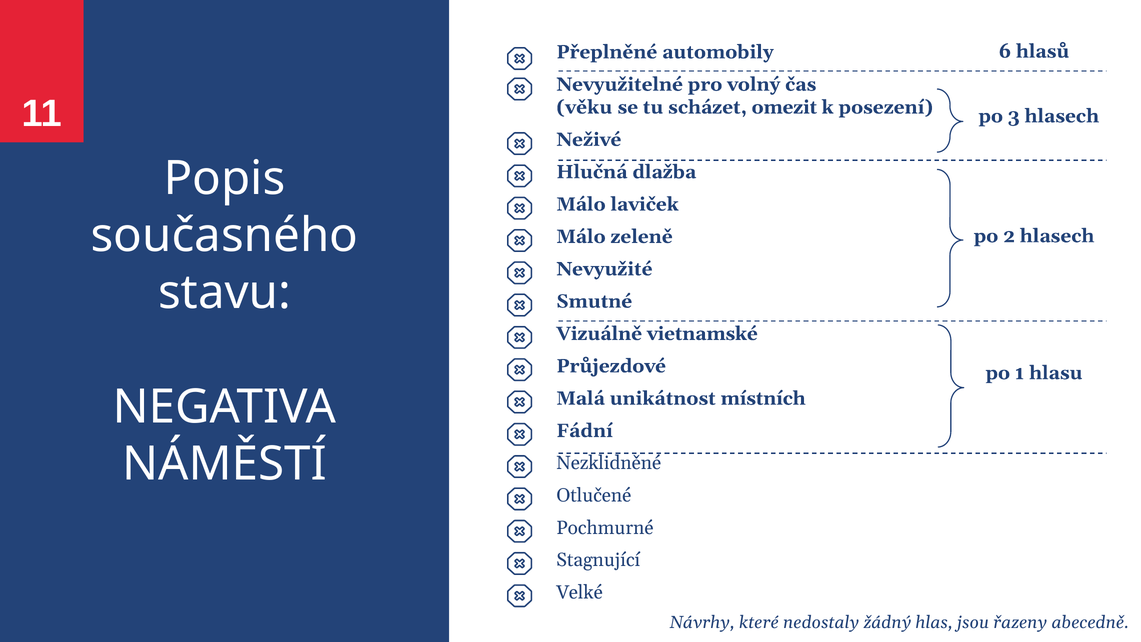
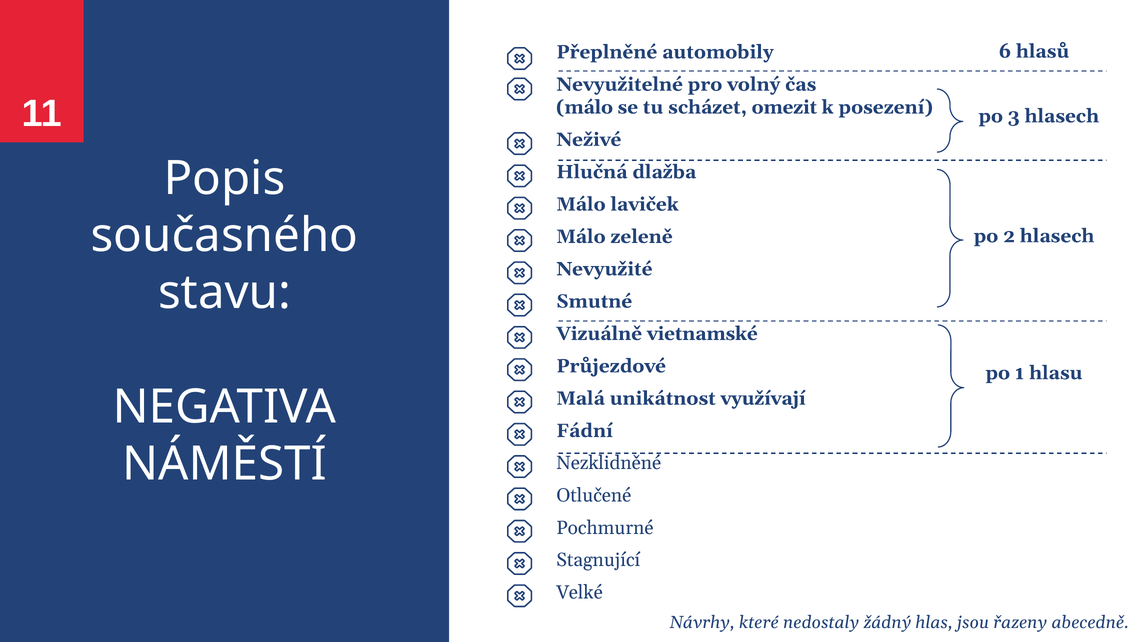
věku: věku -> málo (585, 107)
místních: místních -> využívají (763, 398)
